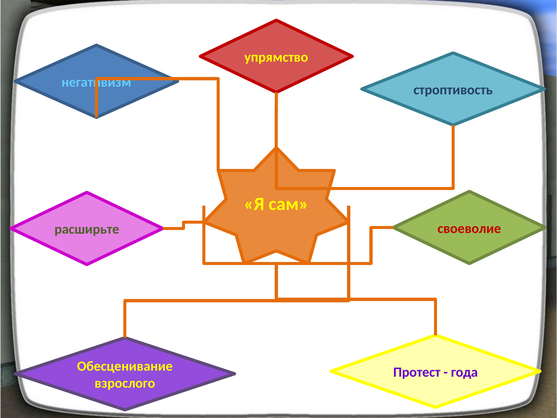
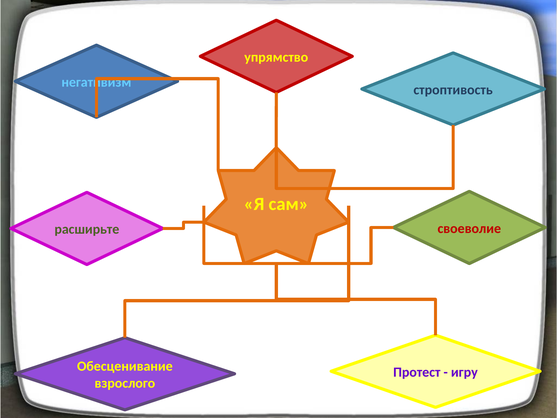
года: года -> игру (464, 372)
